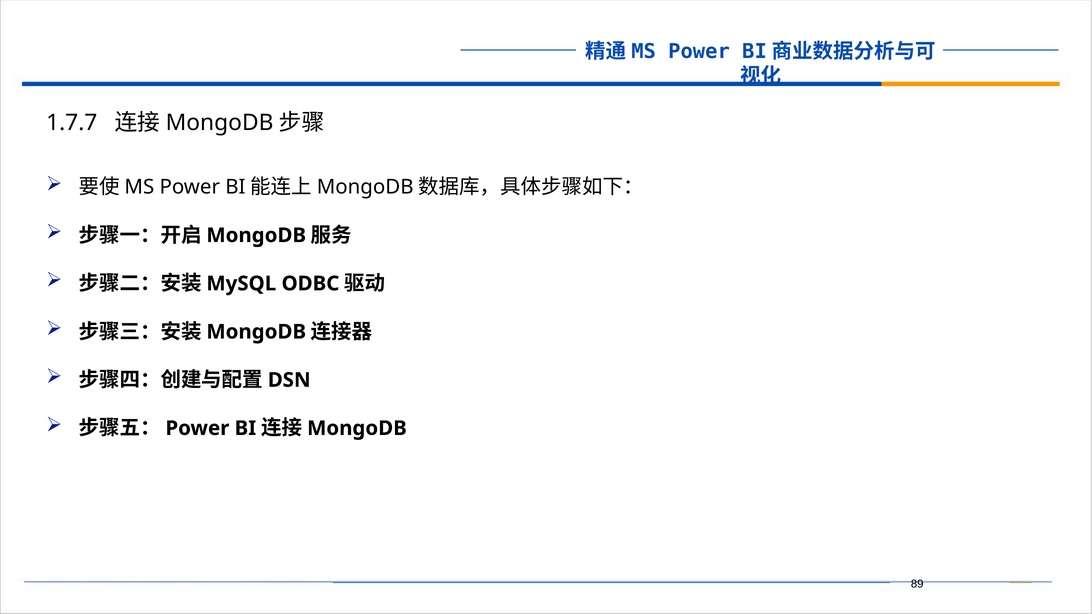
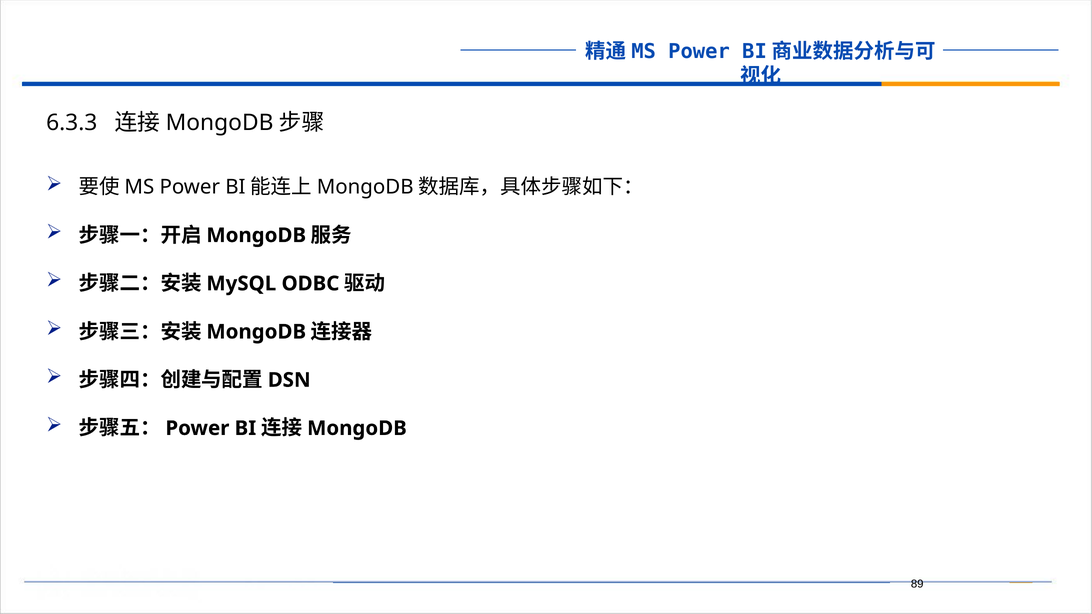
1.7.7: 1.7.7 -> 6.3.3 (72, 123)
